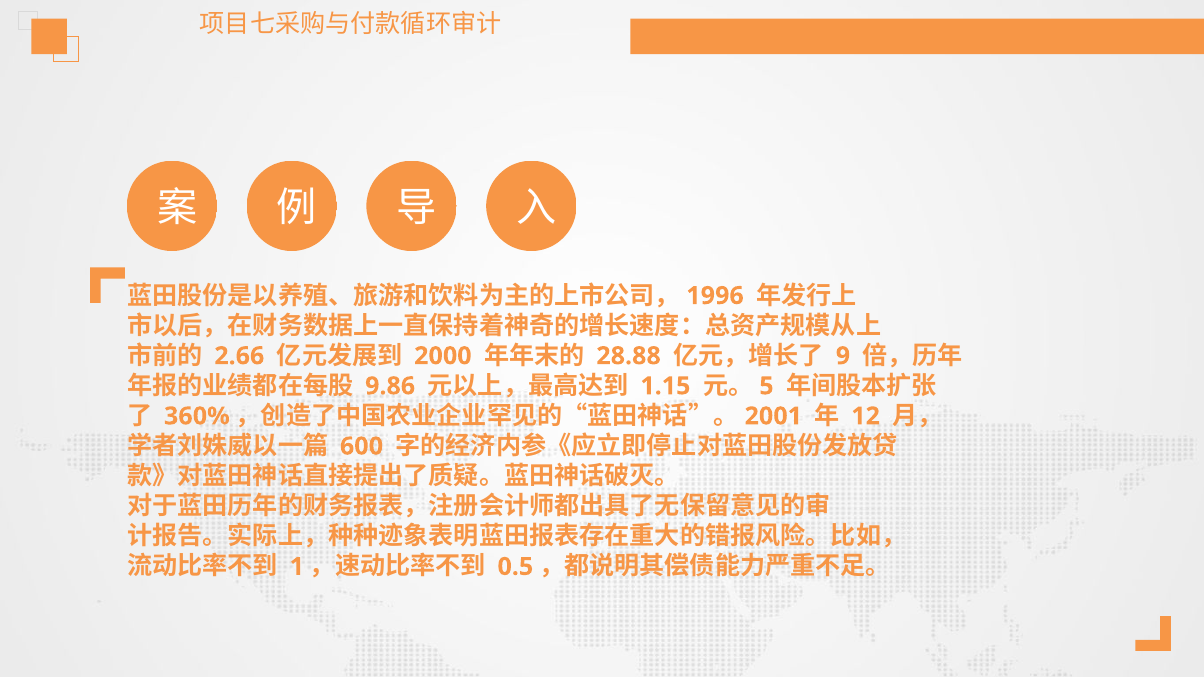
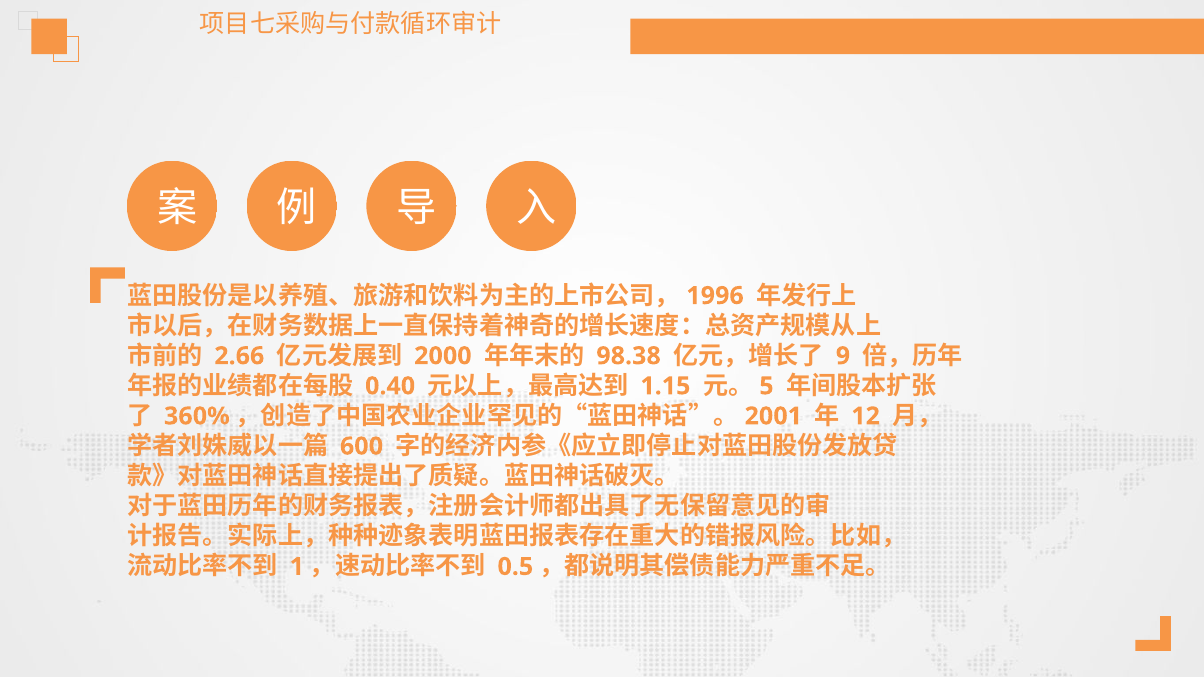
28.88: 28.88 -> 98.38 (629, 356)
9.86: 9.86 -> 0.40 (390, 386)
